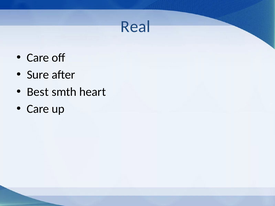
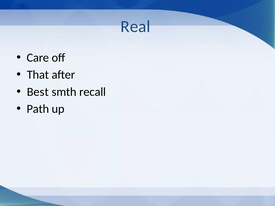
Sure: Sure -> That (38, 75)
heart: heart -> recall (93, 92)
Care: Care -> Path (38, 109)
